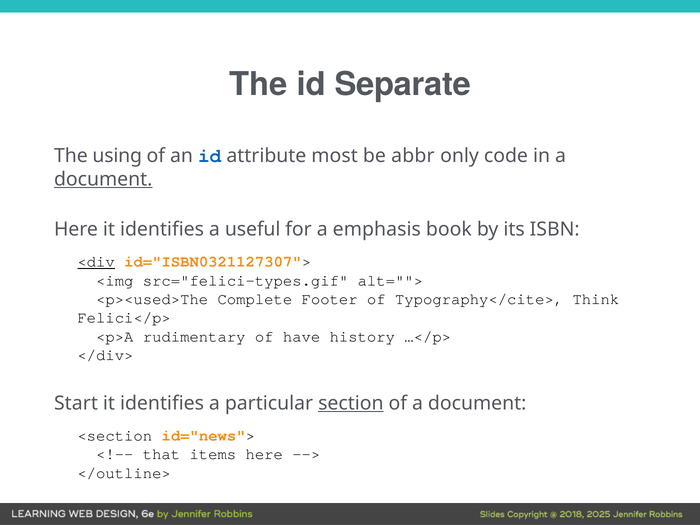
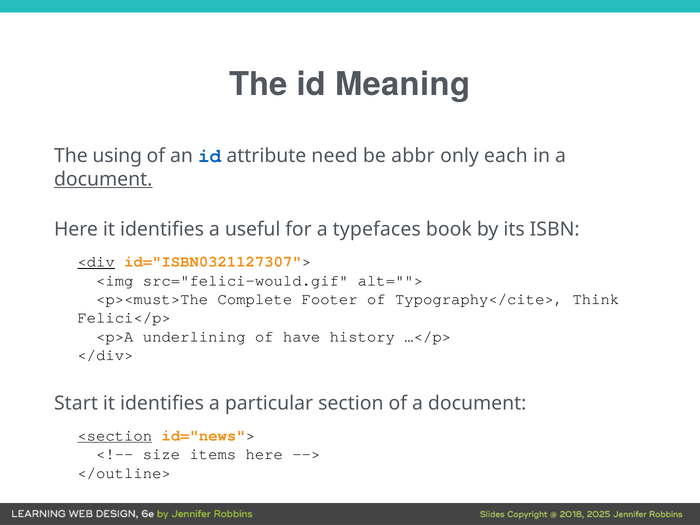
Separate: Separate -> Meaning (403, 84)
most: most -> need (335, 156)
code: code -> each (506, 156)
emphasis: emphasis -> typefaces (377, 229)
src="felici-types.gif: src="felici-types.gif -> src="felici-would.gif (246, 280)
<p><used>The: <p><used>The -> <p><must>The (152, 299)
rudimentary: rudimentary -> underlining (194, 337)
section underline: present -> none (351, 403)
<section underline: none -> present (115, 436)
that: that -> size (161, 454)
